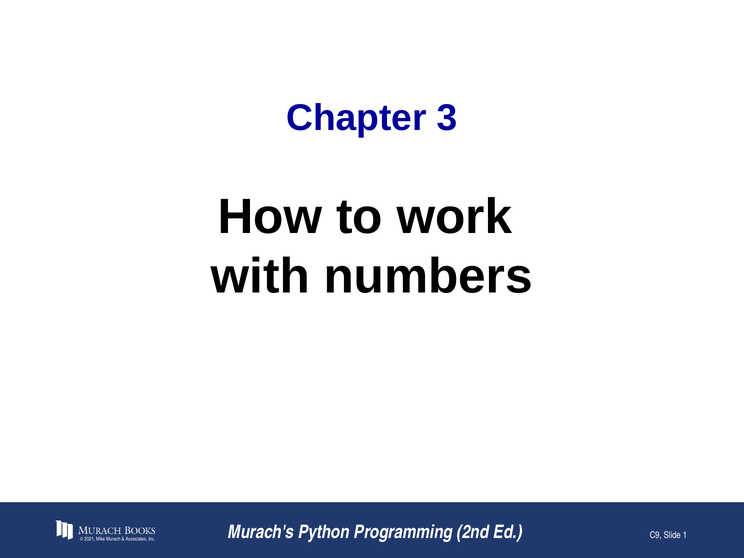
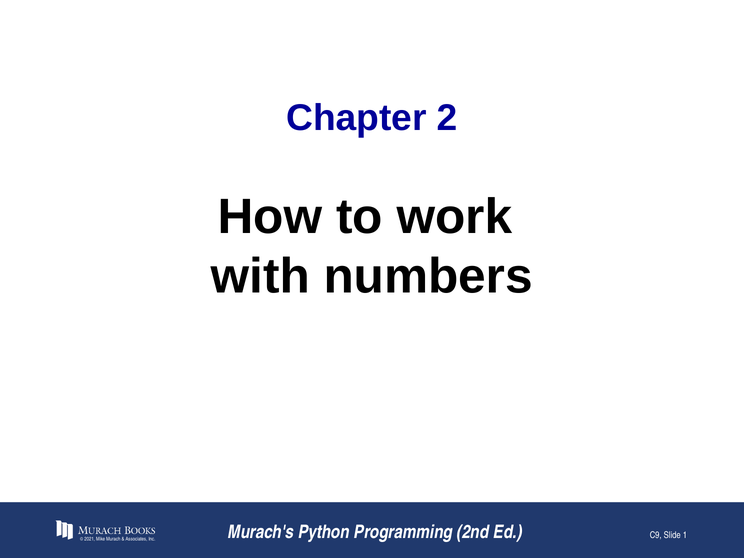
3: 3 -> 2 (447, 118)
